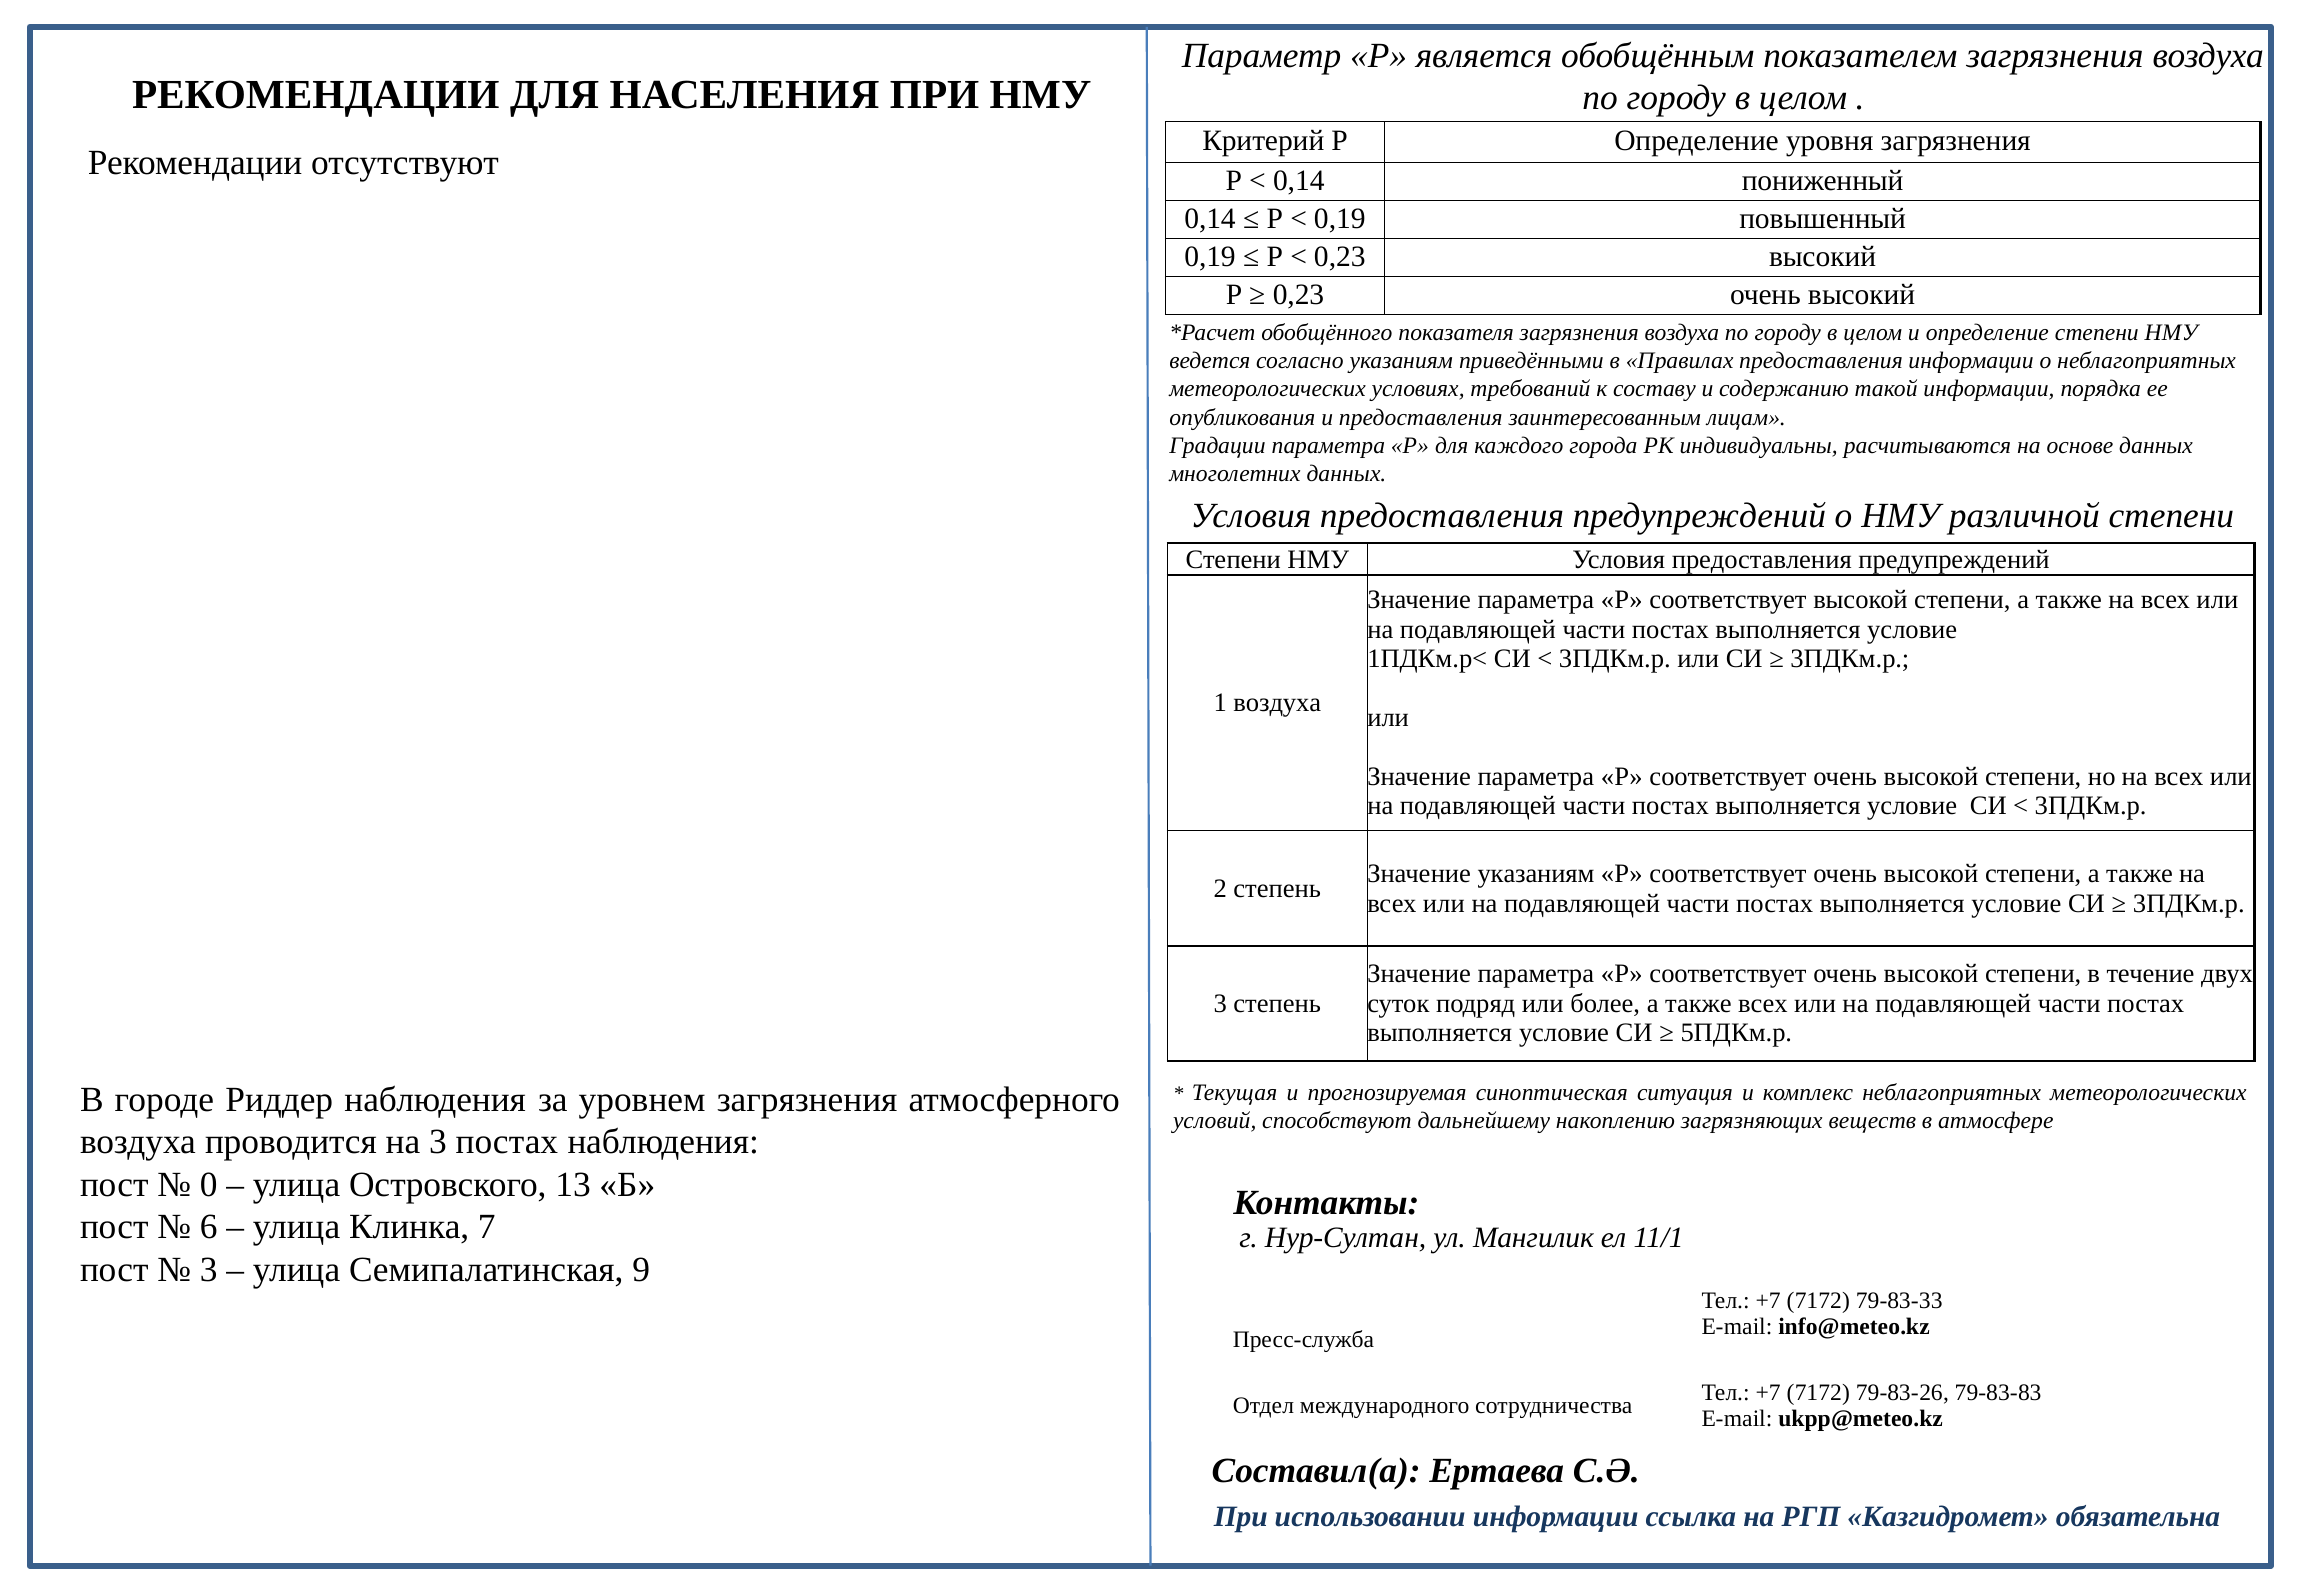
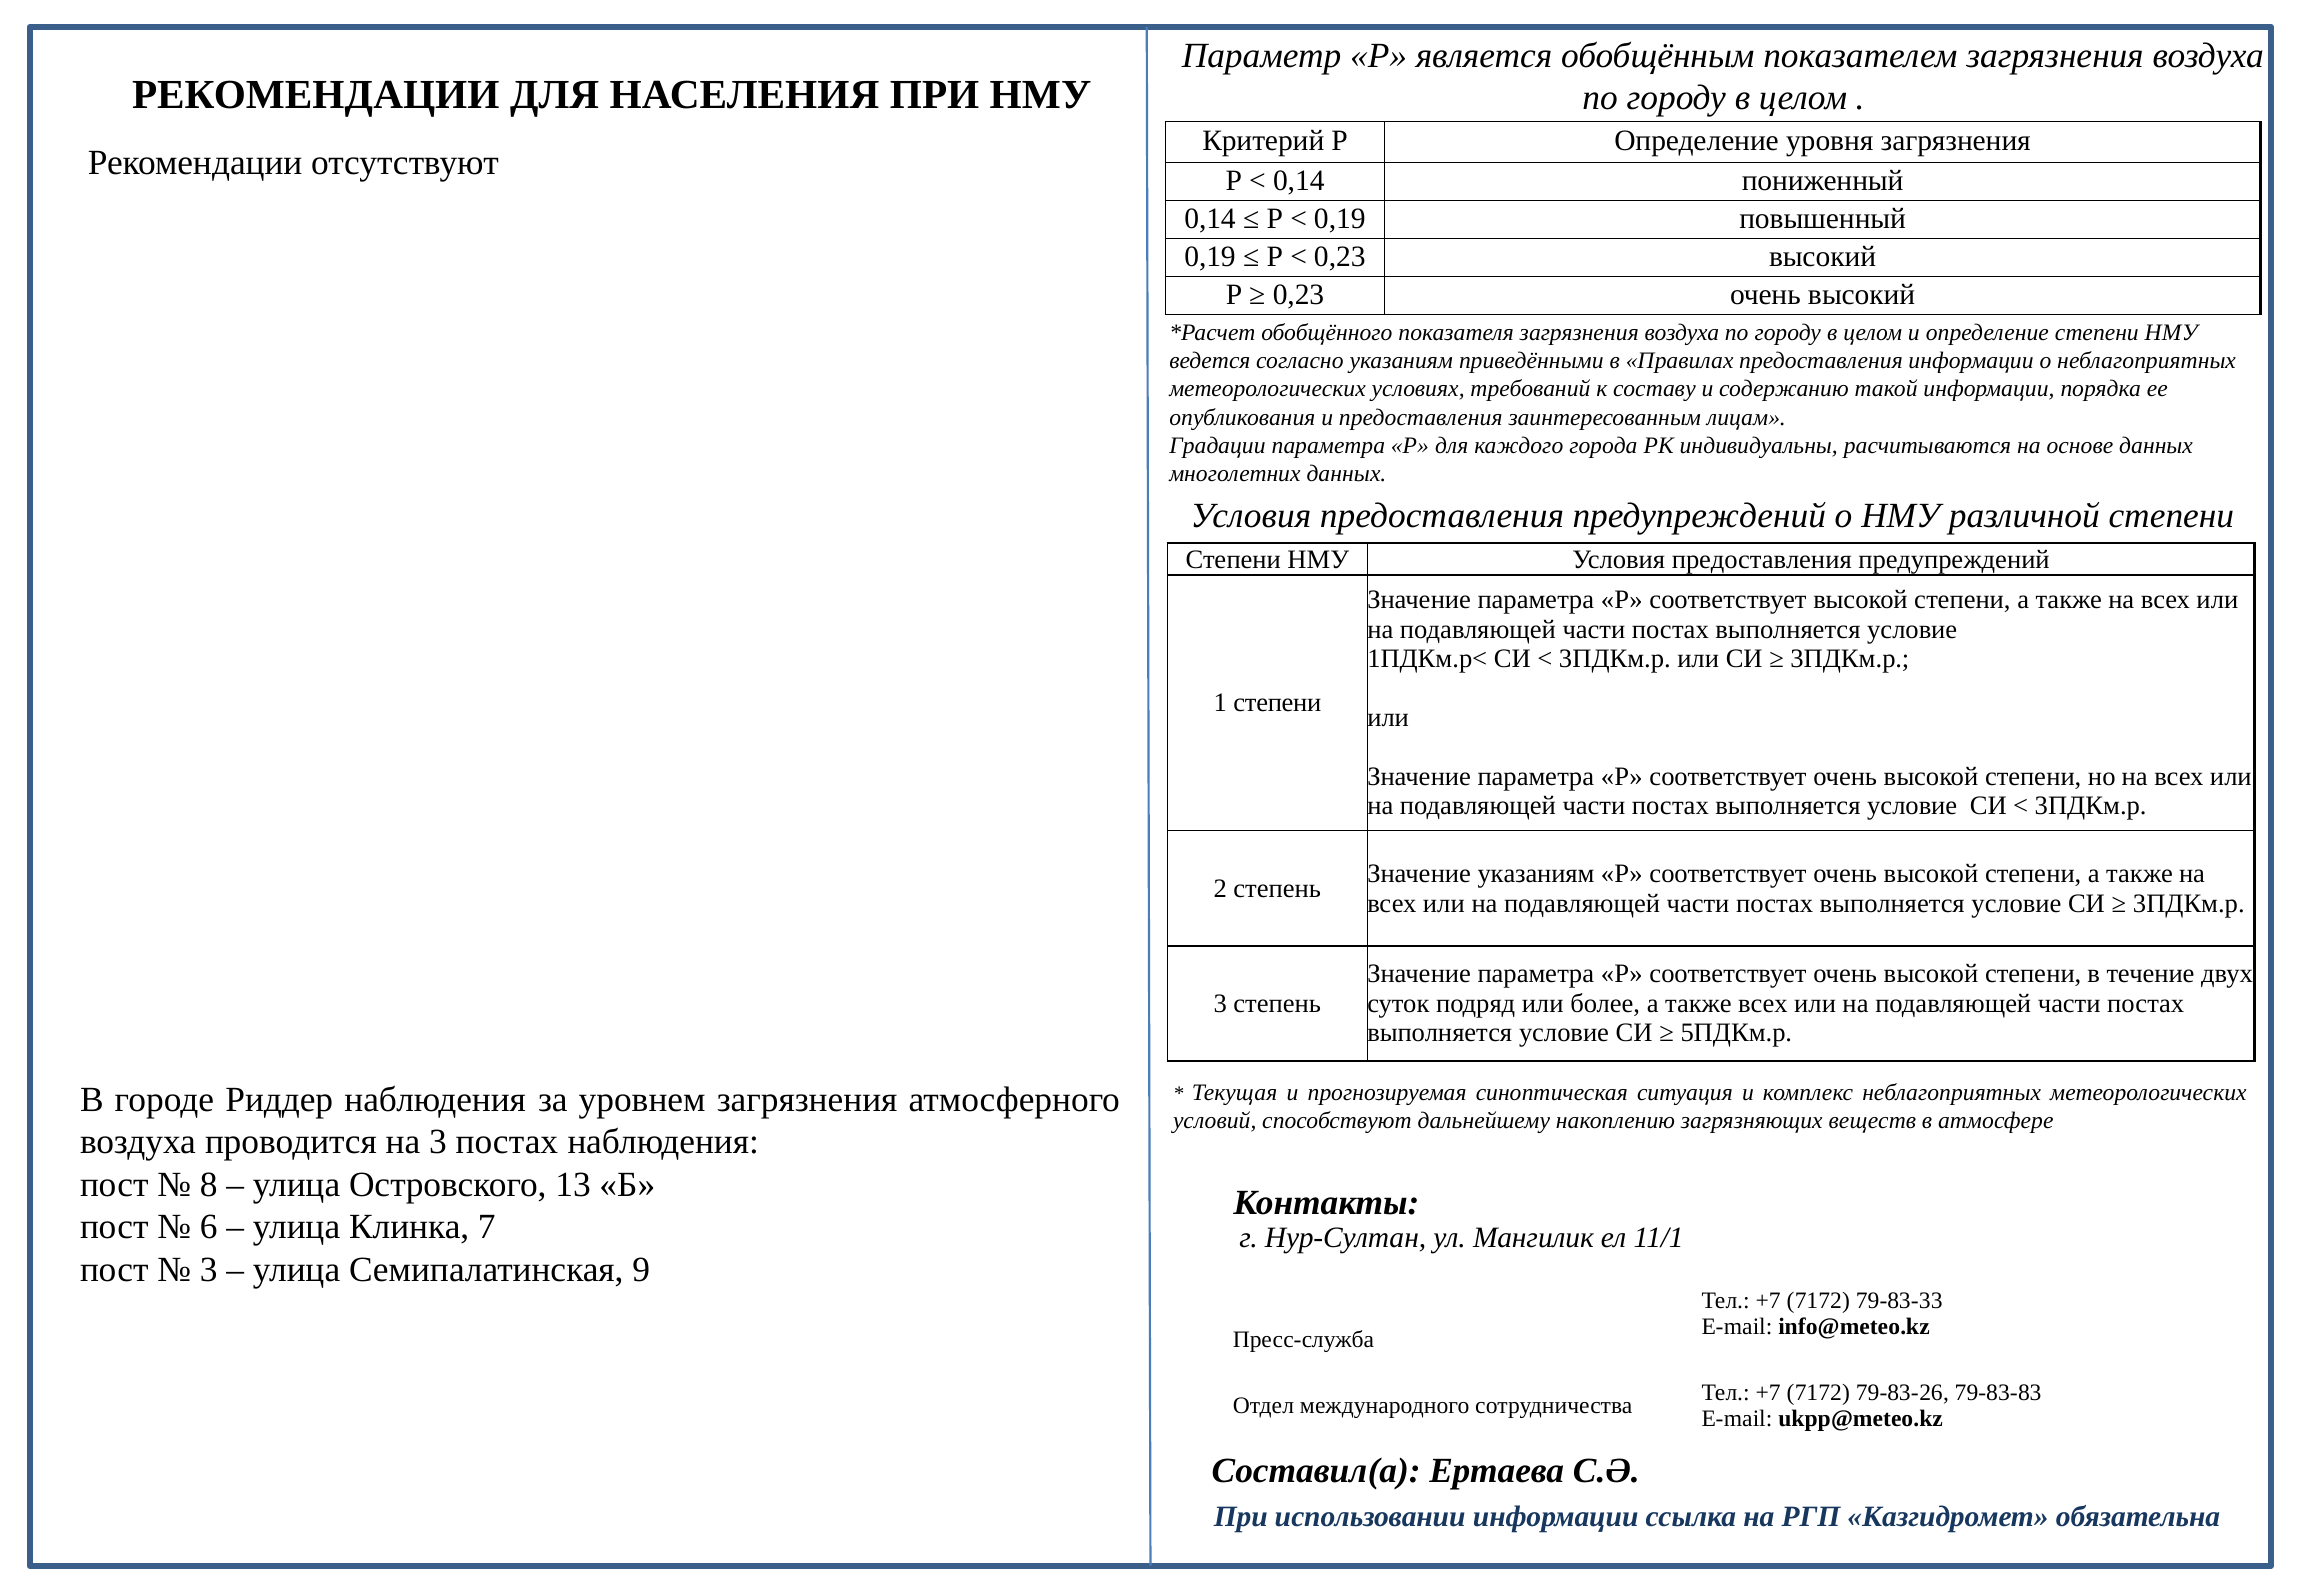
1 воздуха: воздуха -> степени (1277, 703)
0: 0 -> 8 (209, 1185)
